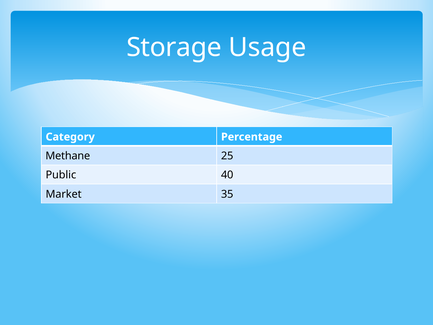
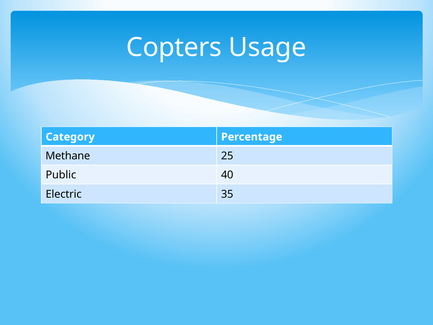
Storage: Storage -> Copters (174, 48)
Market: Market -> Electric (64, 194)
